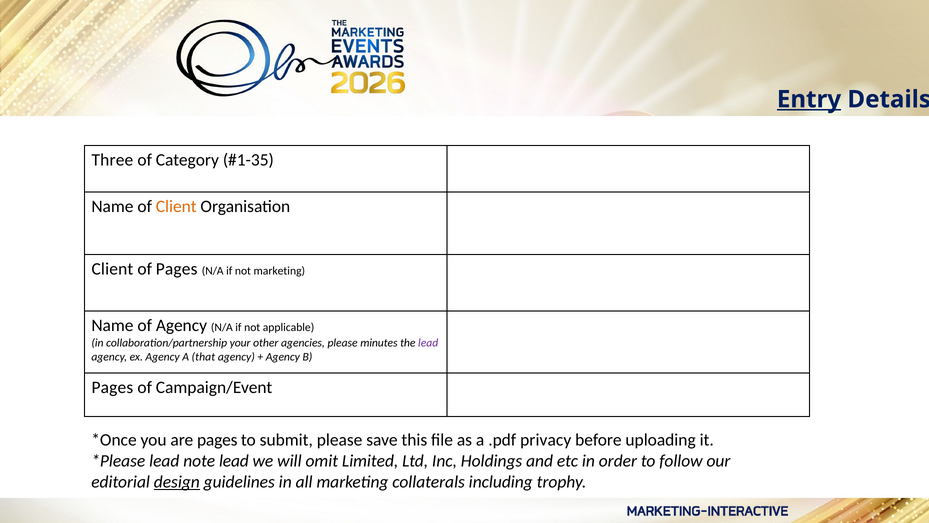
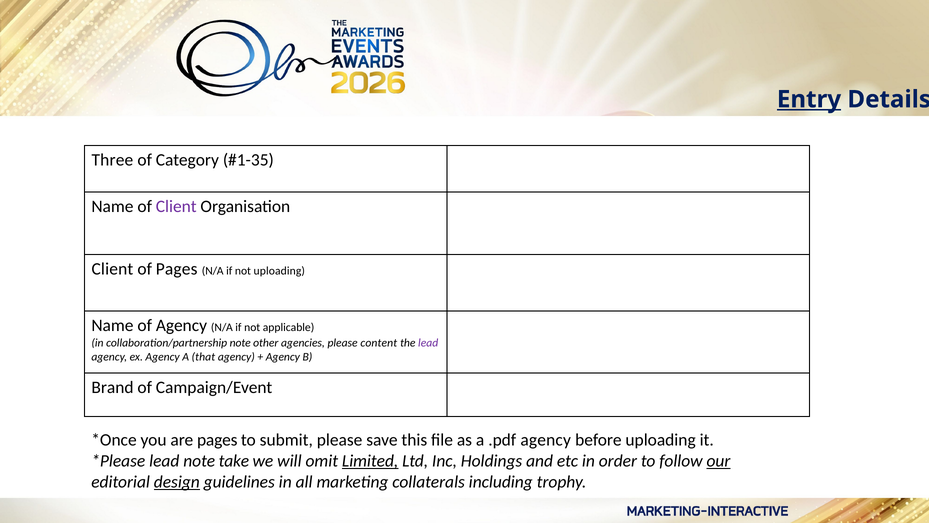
Client colour: orange -> purple (176, 206)
not marketing: marketing -> uploading (279, 270)
collaboration/partnership your: your -> note (240, 343)
minutes: minutes -> content (379, 343)
Pages: Pages -> Brand (112, 387)
.pdf privacy: privacy -> agency (546, 440)
note lead: lead -> take (234, 461)
Limited underline: none -> present (370, 461)
our underline: none -> present (718, 461)
